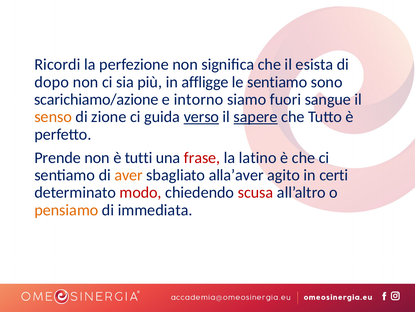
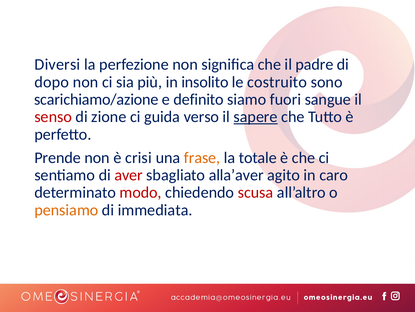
Ricordi: Ricordi -> Diversi (57, 64)
esista: esista -> padre (315, 64)
affligge: affligge -> insolito (205, 82)
le sentiamo: sentiamo -> costruito (277, 82)
intorno: intorno -> definito (199, 99)
senso colour: orange -> red (53, 117)
verso underline: present -> none (201, 117)
tutti: tutti -> crisi (138, 157)
frase colour: red -> orange (202, 157)
latino: latino -> totale (258, 157)
aver colour: orange -> red (129, 175)
certi: certi -> caro (334, 175)
